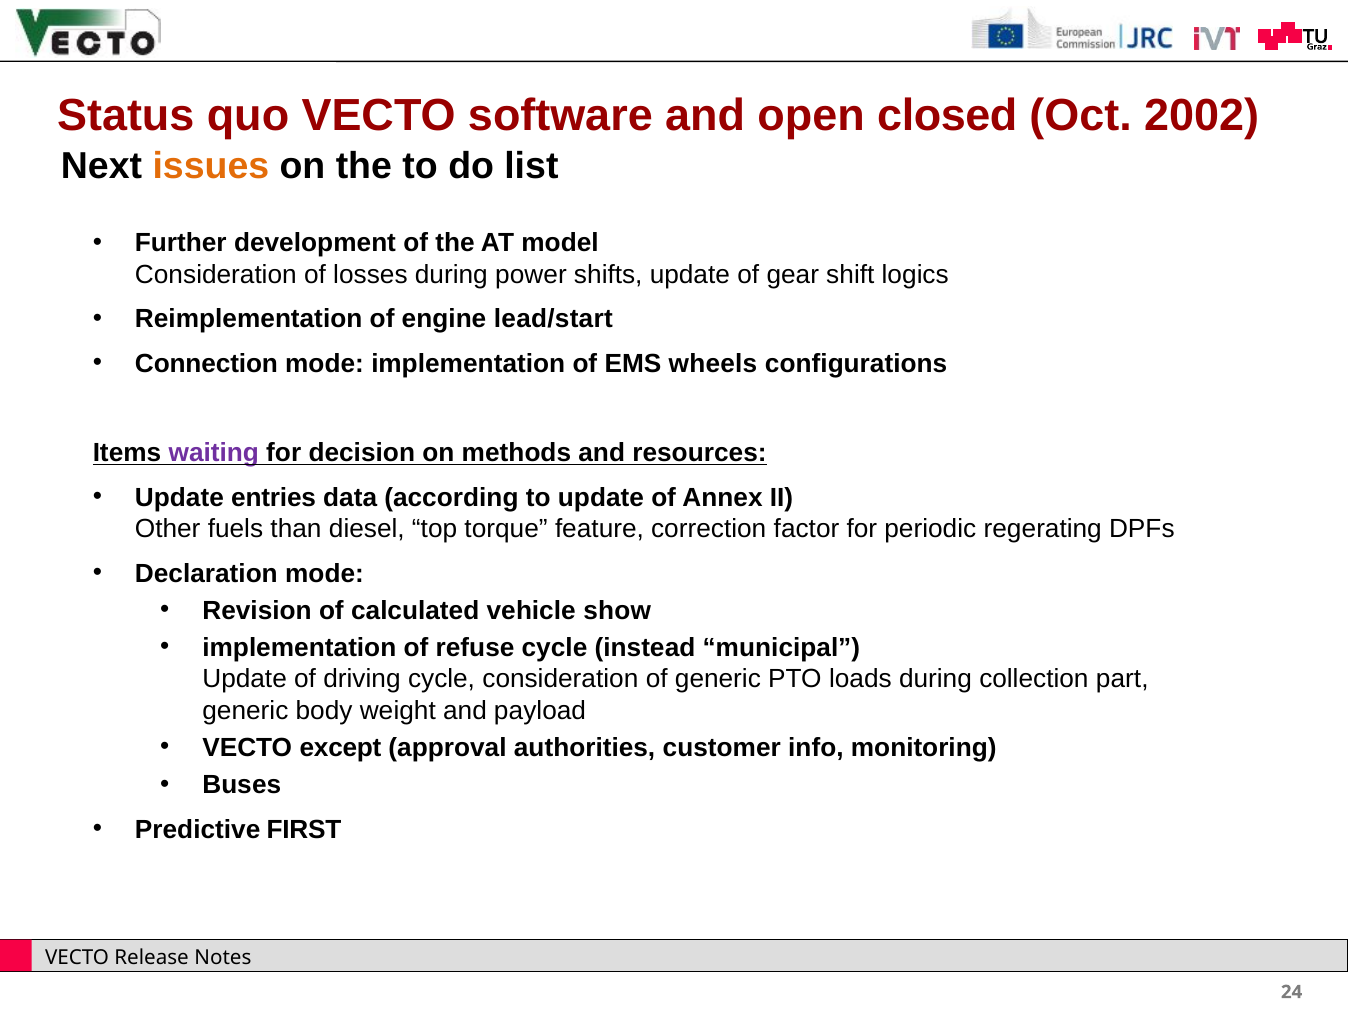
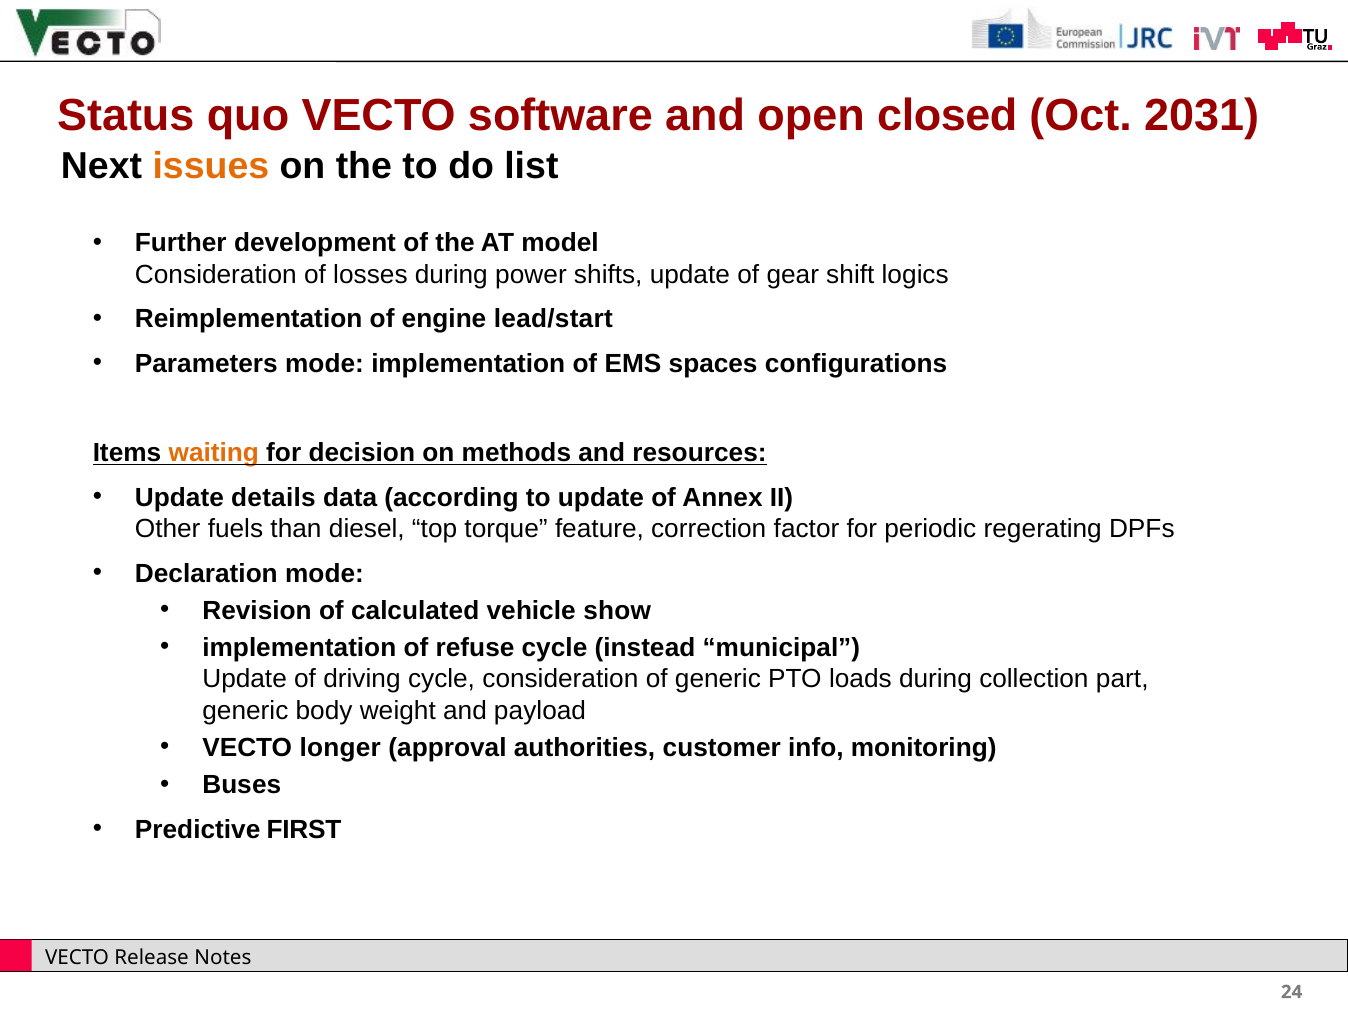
2002: 2002 -> 2031 (1202, 116)
Connection: Connection -> Parameters (206, 364)
wheels: wheels -> spaces (713, 364)
waiting colour: purple -> orange (214, 453)
entries: entries -> details (273, 497)
except: except -> longer (340, 748)
